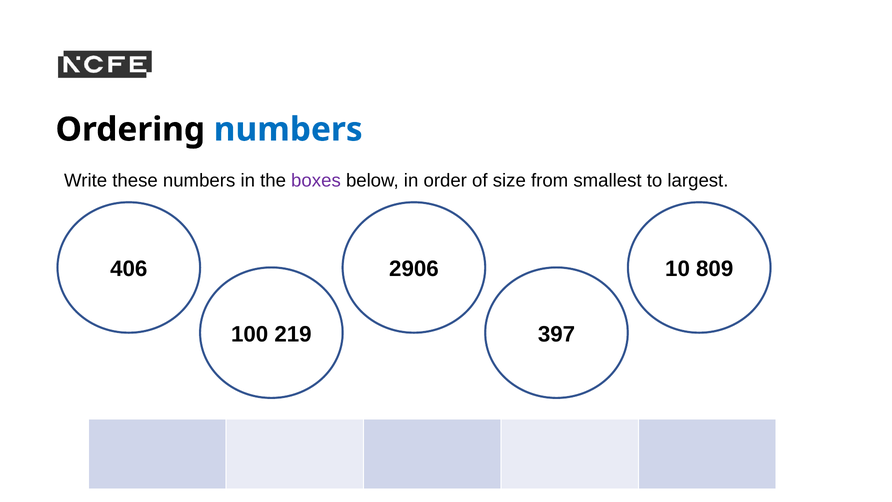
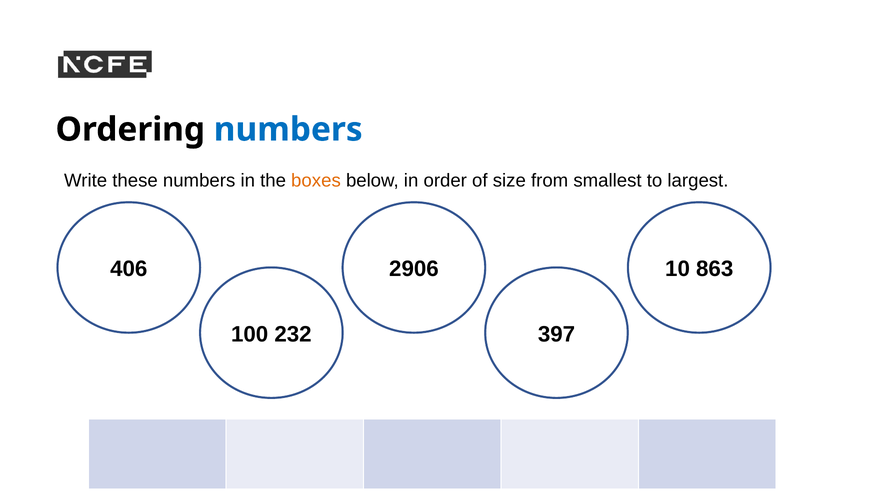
boxes colour: purple -> orange (316, 180)
809: 809 -> 863 (715, 269)
219: 219 -> 232 (293, 334)
